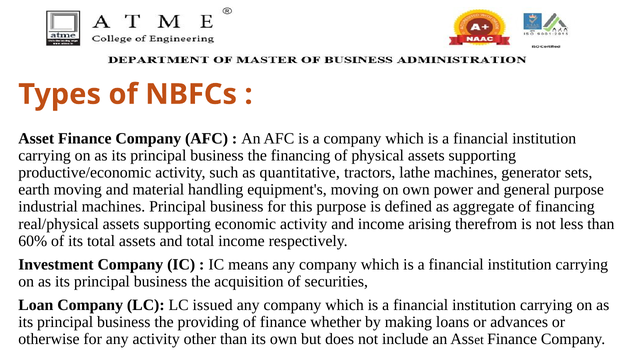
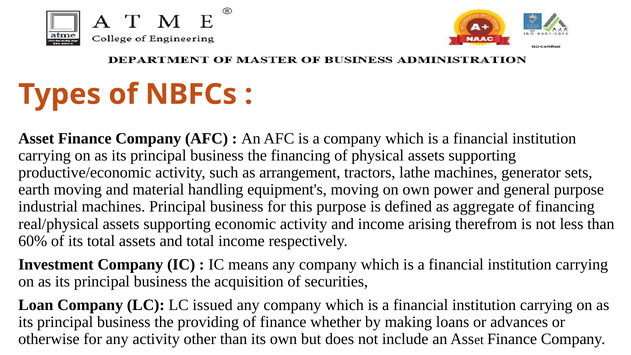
quantitative: quantitative -> arrangement (300, 173)
